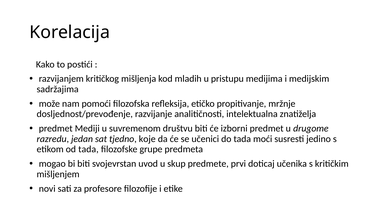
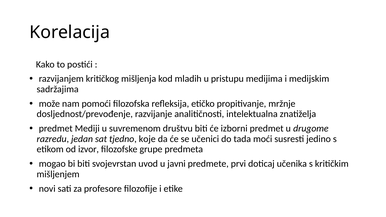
od tada: tada -> izvor (89, 149)
skup: skup -> javni (176, 164)
